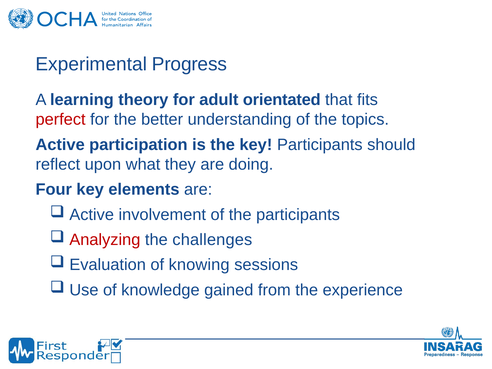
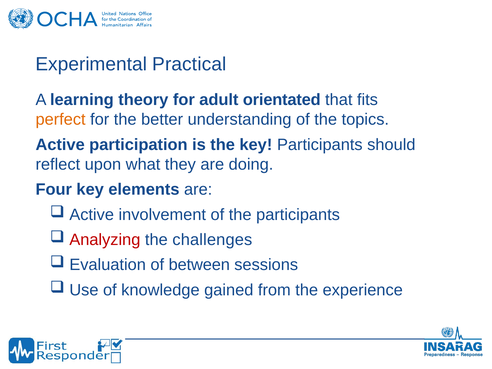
Progress: Progress -> Practical (189, 64)
perfect colour: red -> orange (61, 120)
knowing: knowing -> between (199, 265)
